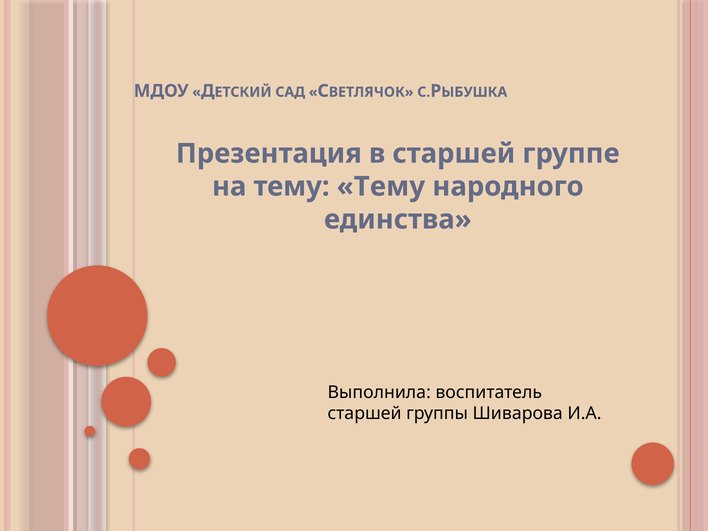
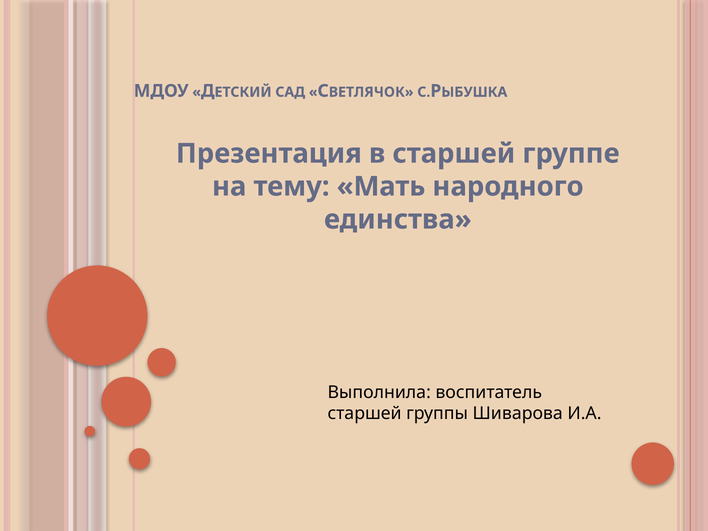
тему Тему: Тему -> Мать (381, 187)
